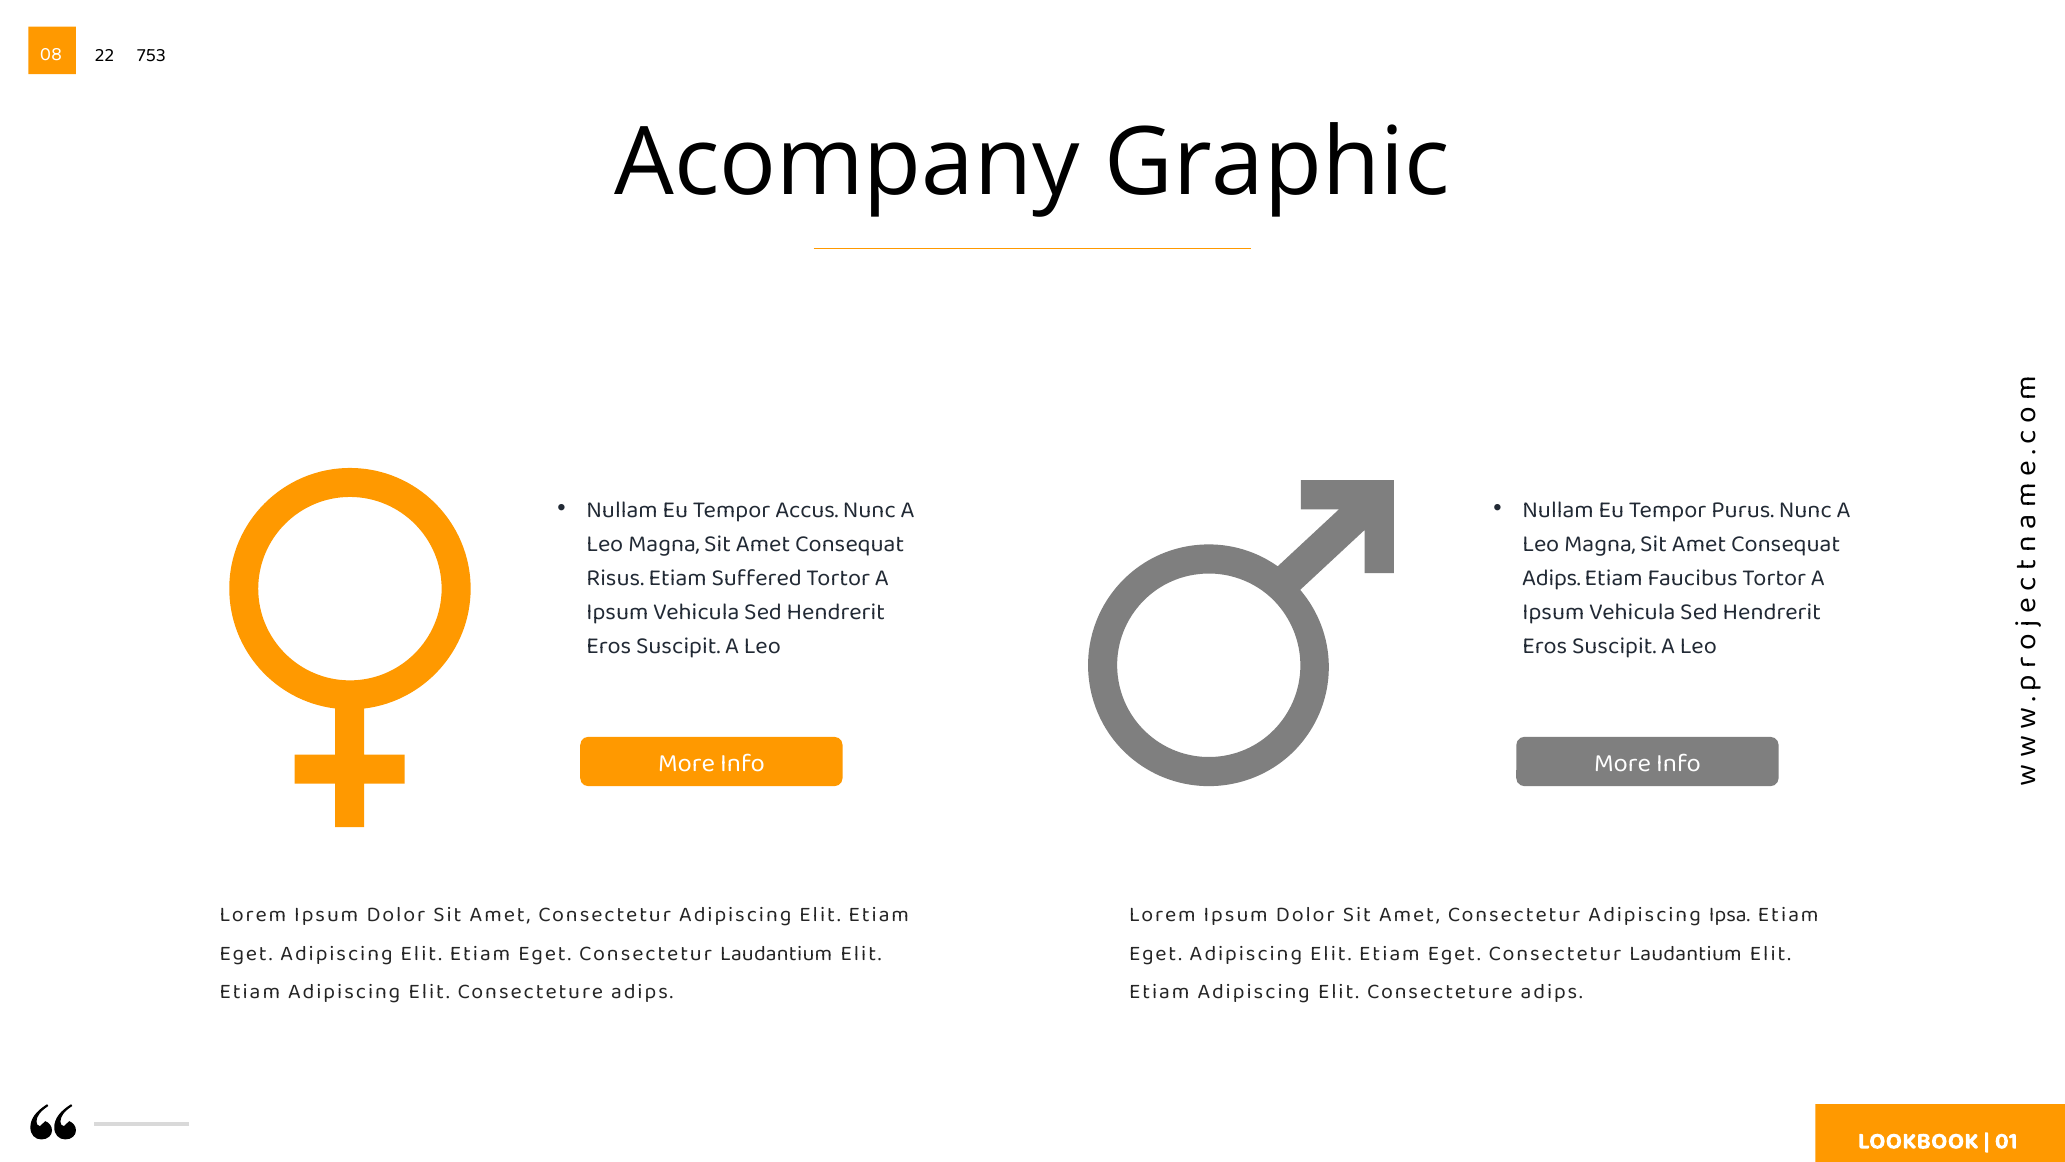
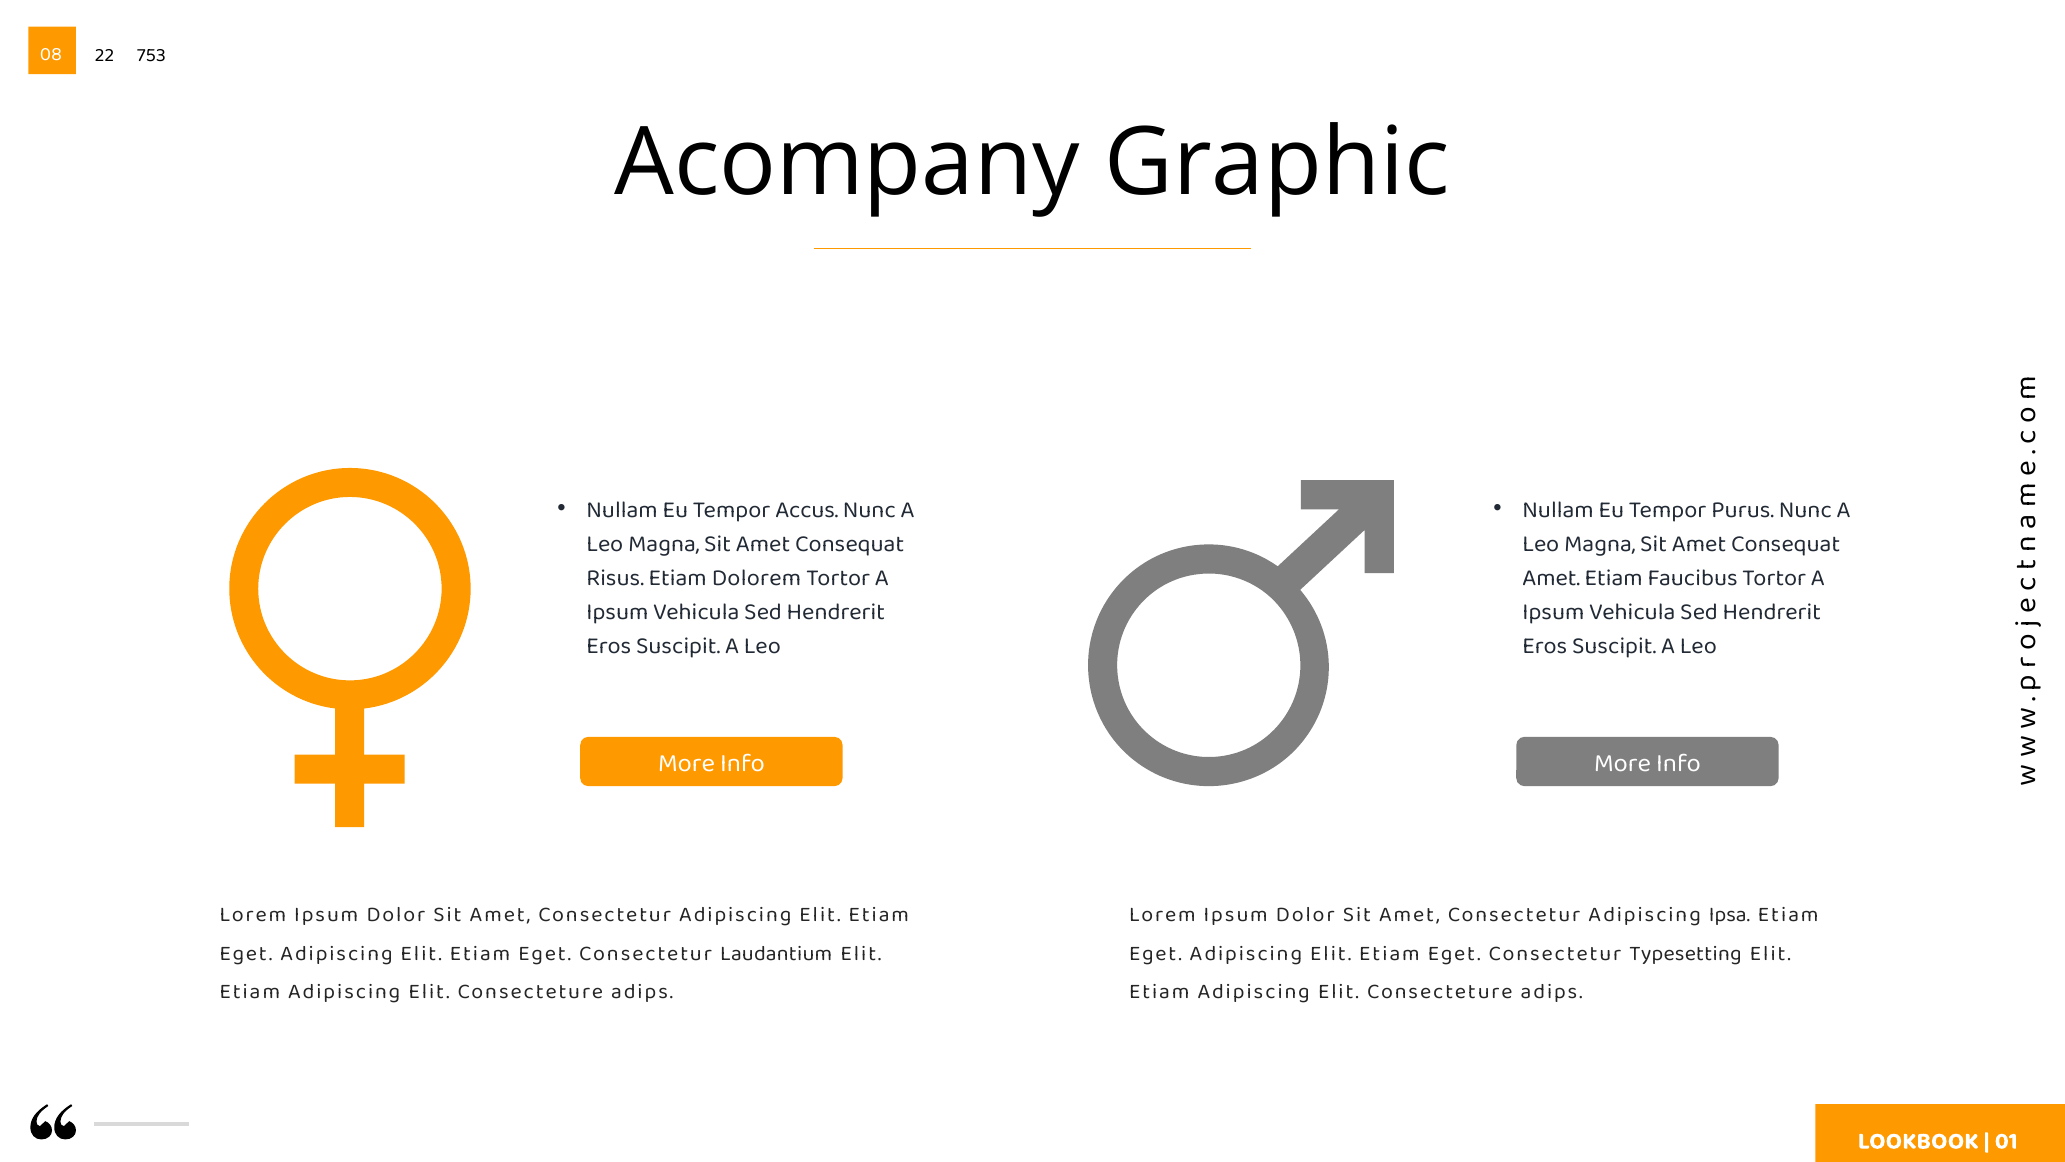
Suffered: Suffered -> Dolorem (757, 577)
Adips: Adips -> Amet (1551, 577)
Laudantium: Laudantium -> Typesetting (1686, 953)
